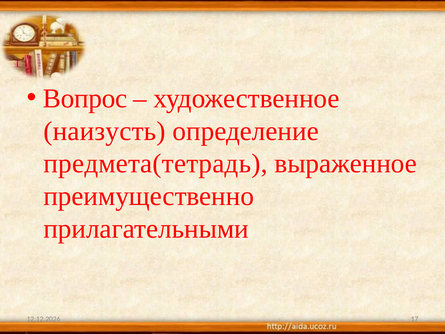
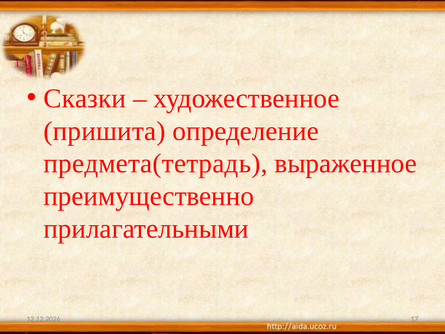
Вопрос: Вопрос -> Сказки (85, 98)
наизусть: наизусть -> пришита (104, 131)
